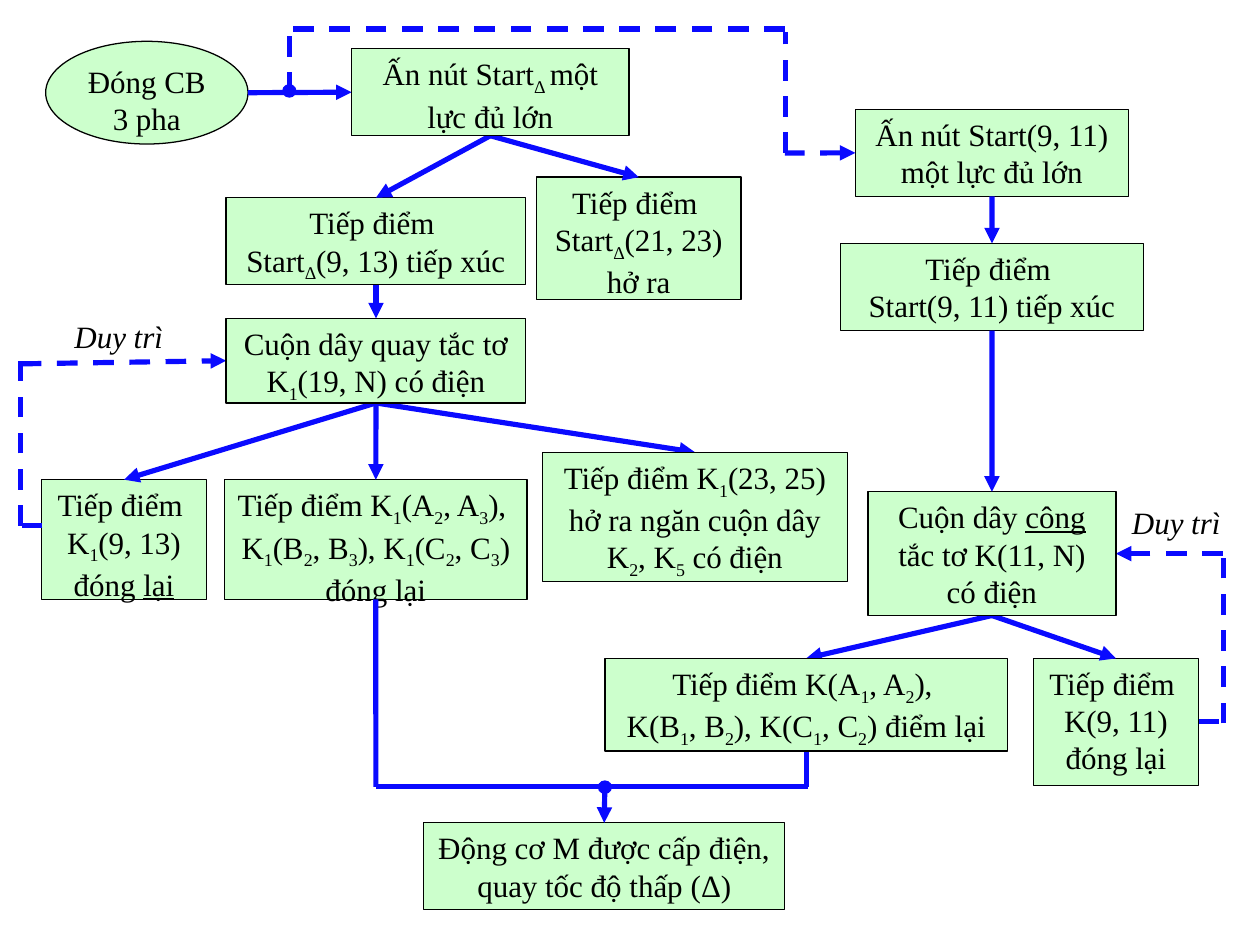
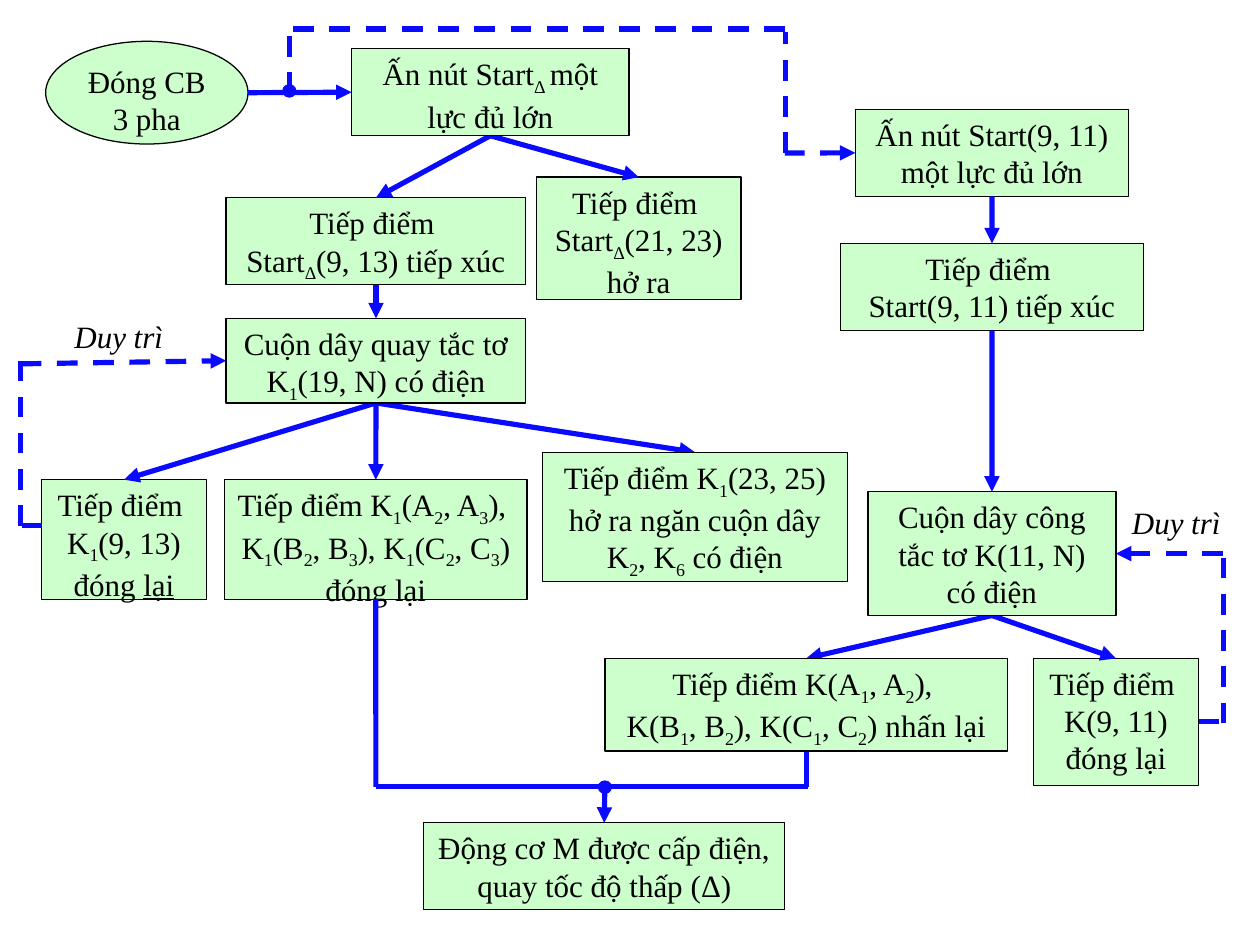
công underline: present -> none (1055, 519)
5: 5 -> 6 (680, 571)
điểm: điểm -> nhấn (916, 728)
